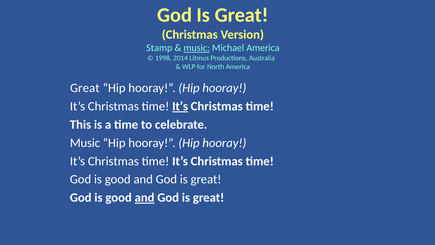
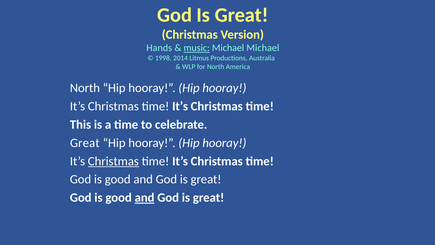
Stamp: Stamp -> Hands (159, 48)
Michael America: America -> Michael (263, 48)
Great: Great -> North (85, 88)
It’s underline: present -> none (180, 106)
Music: Music -> Great (85, 143)
Christmas underline: none -> present (113, 161)
